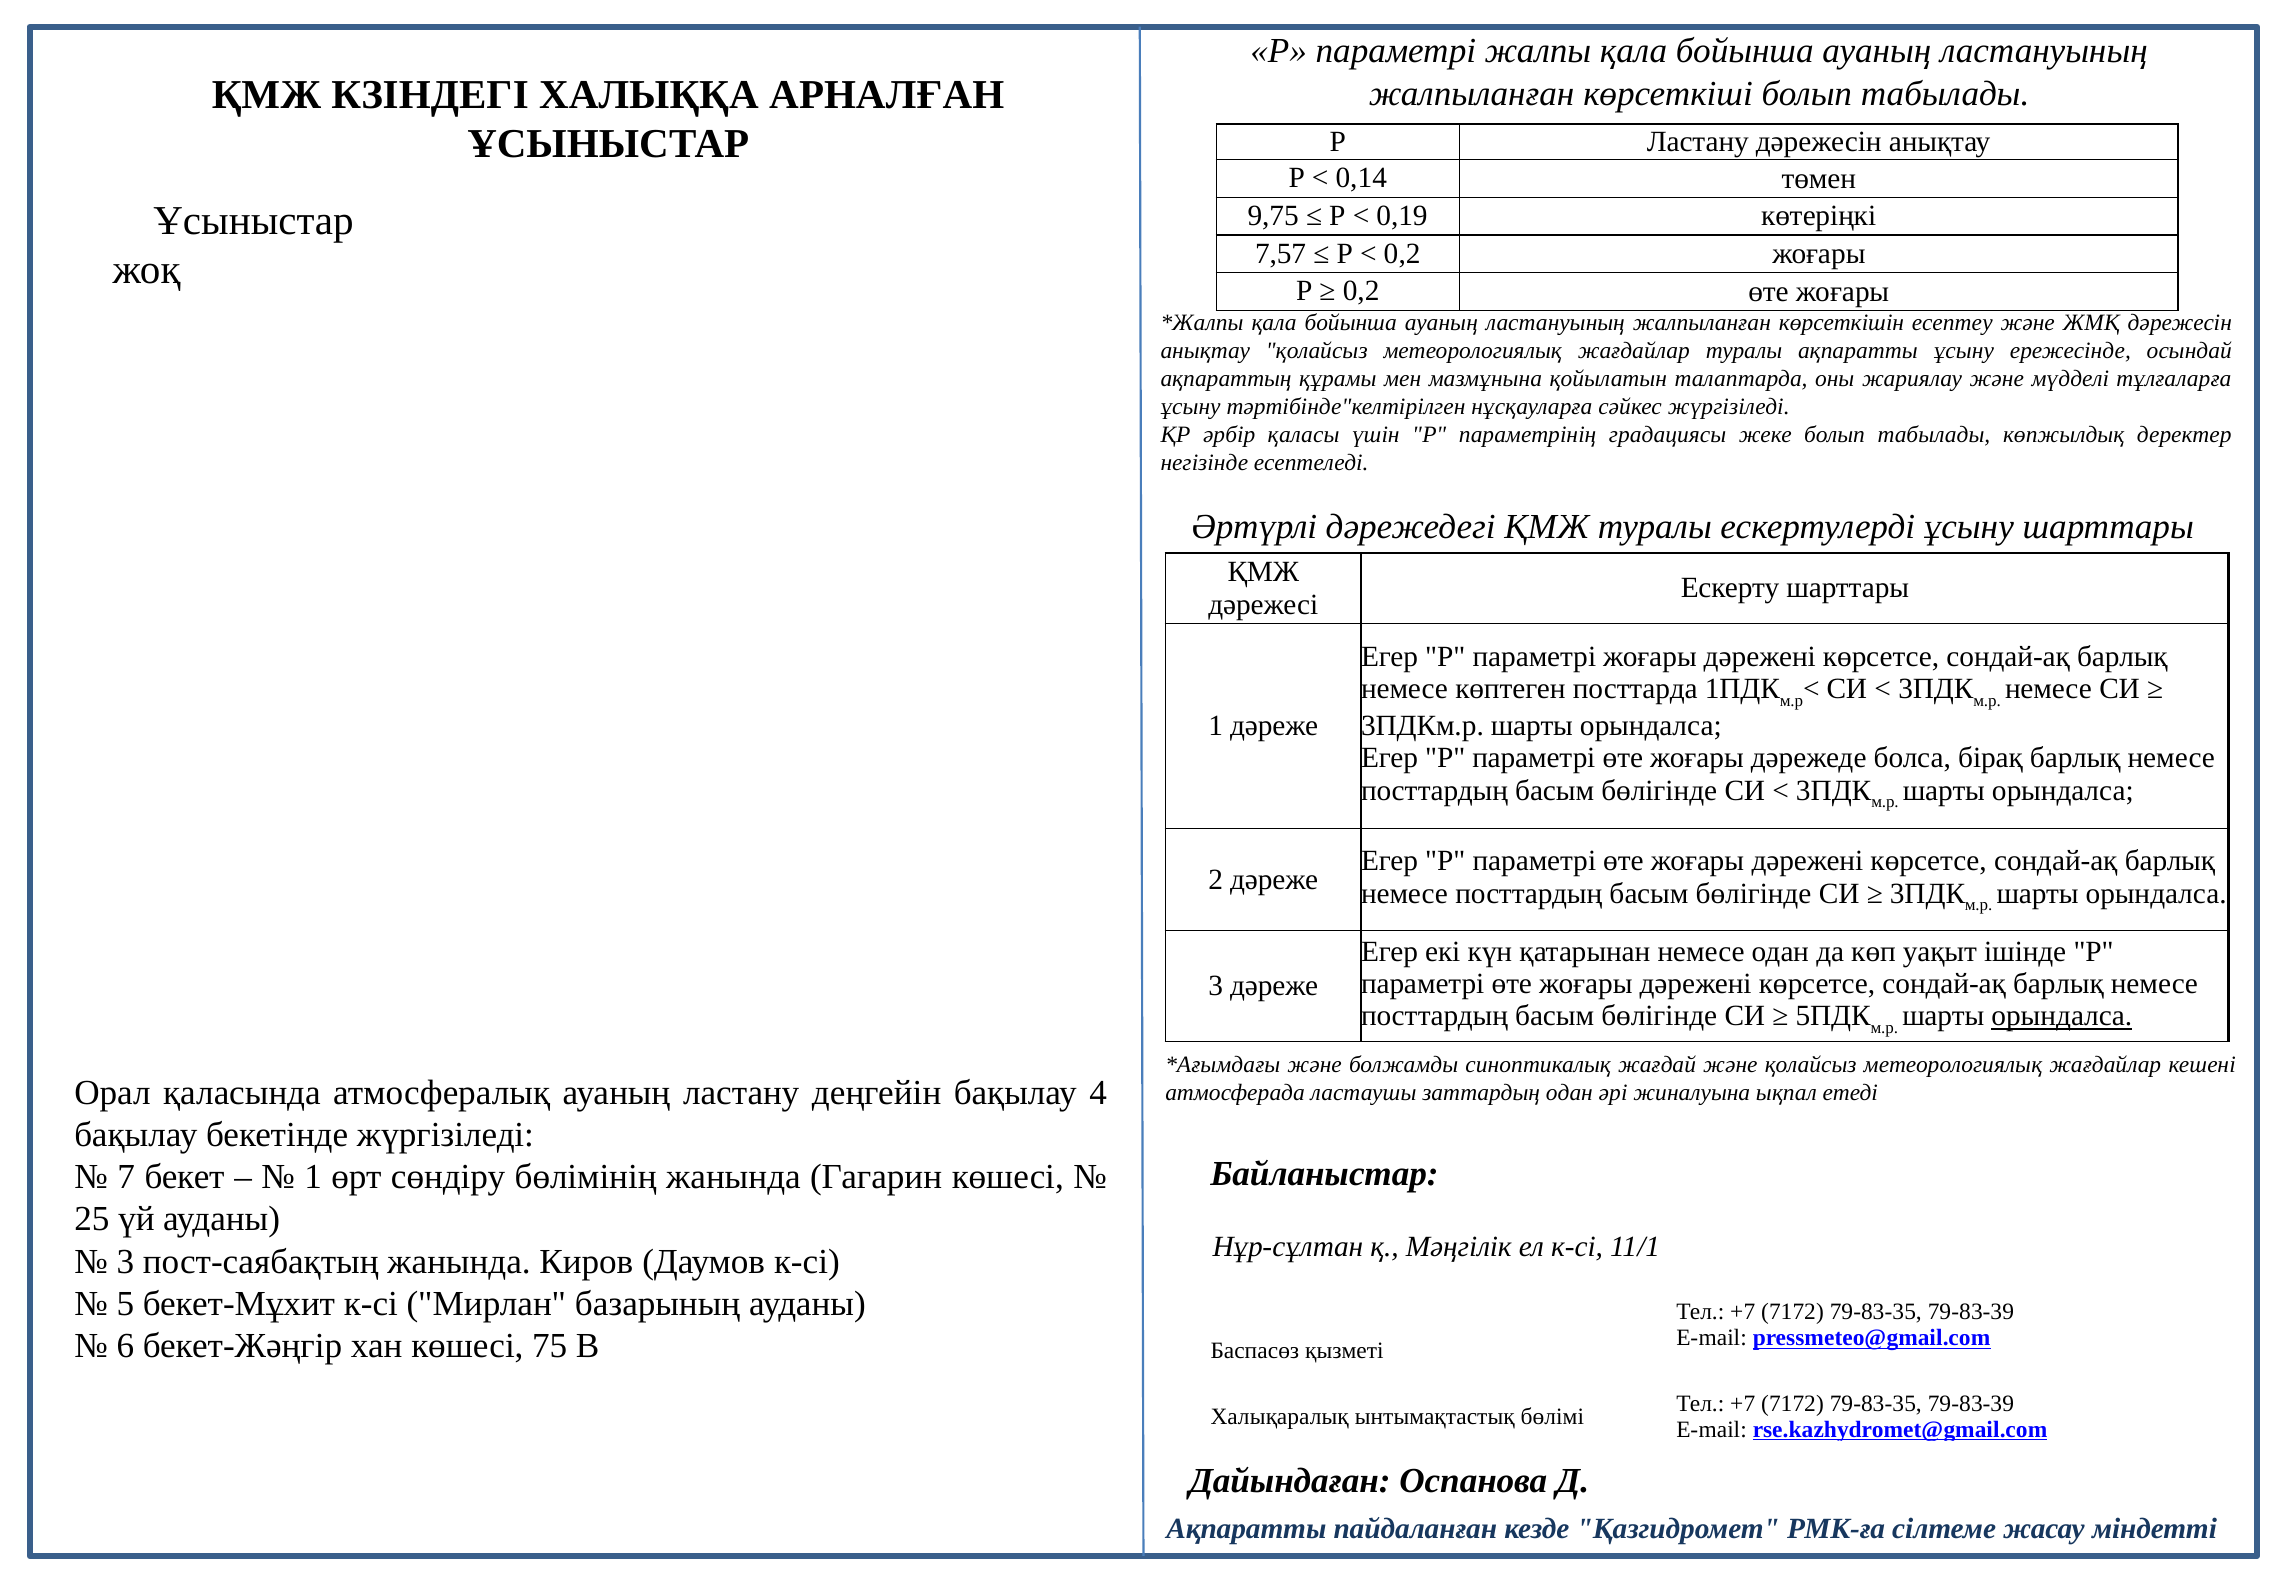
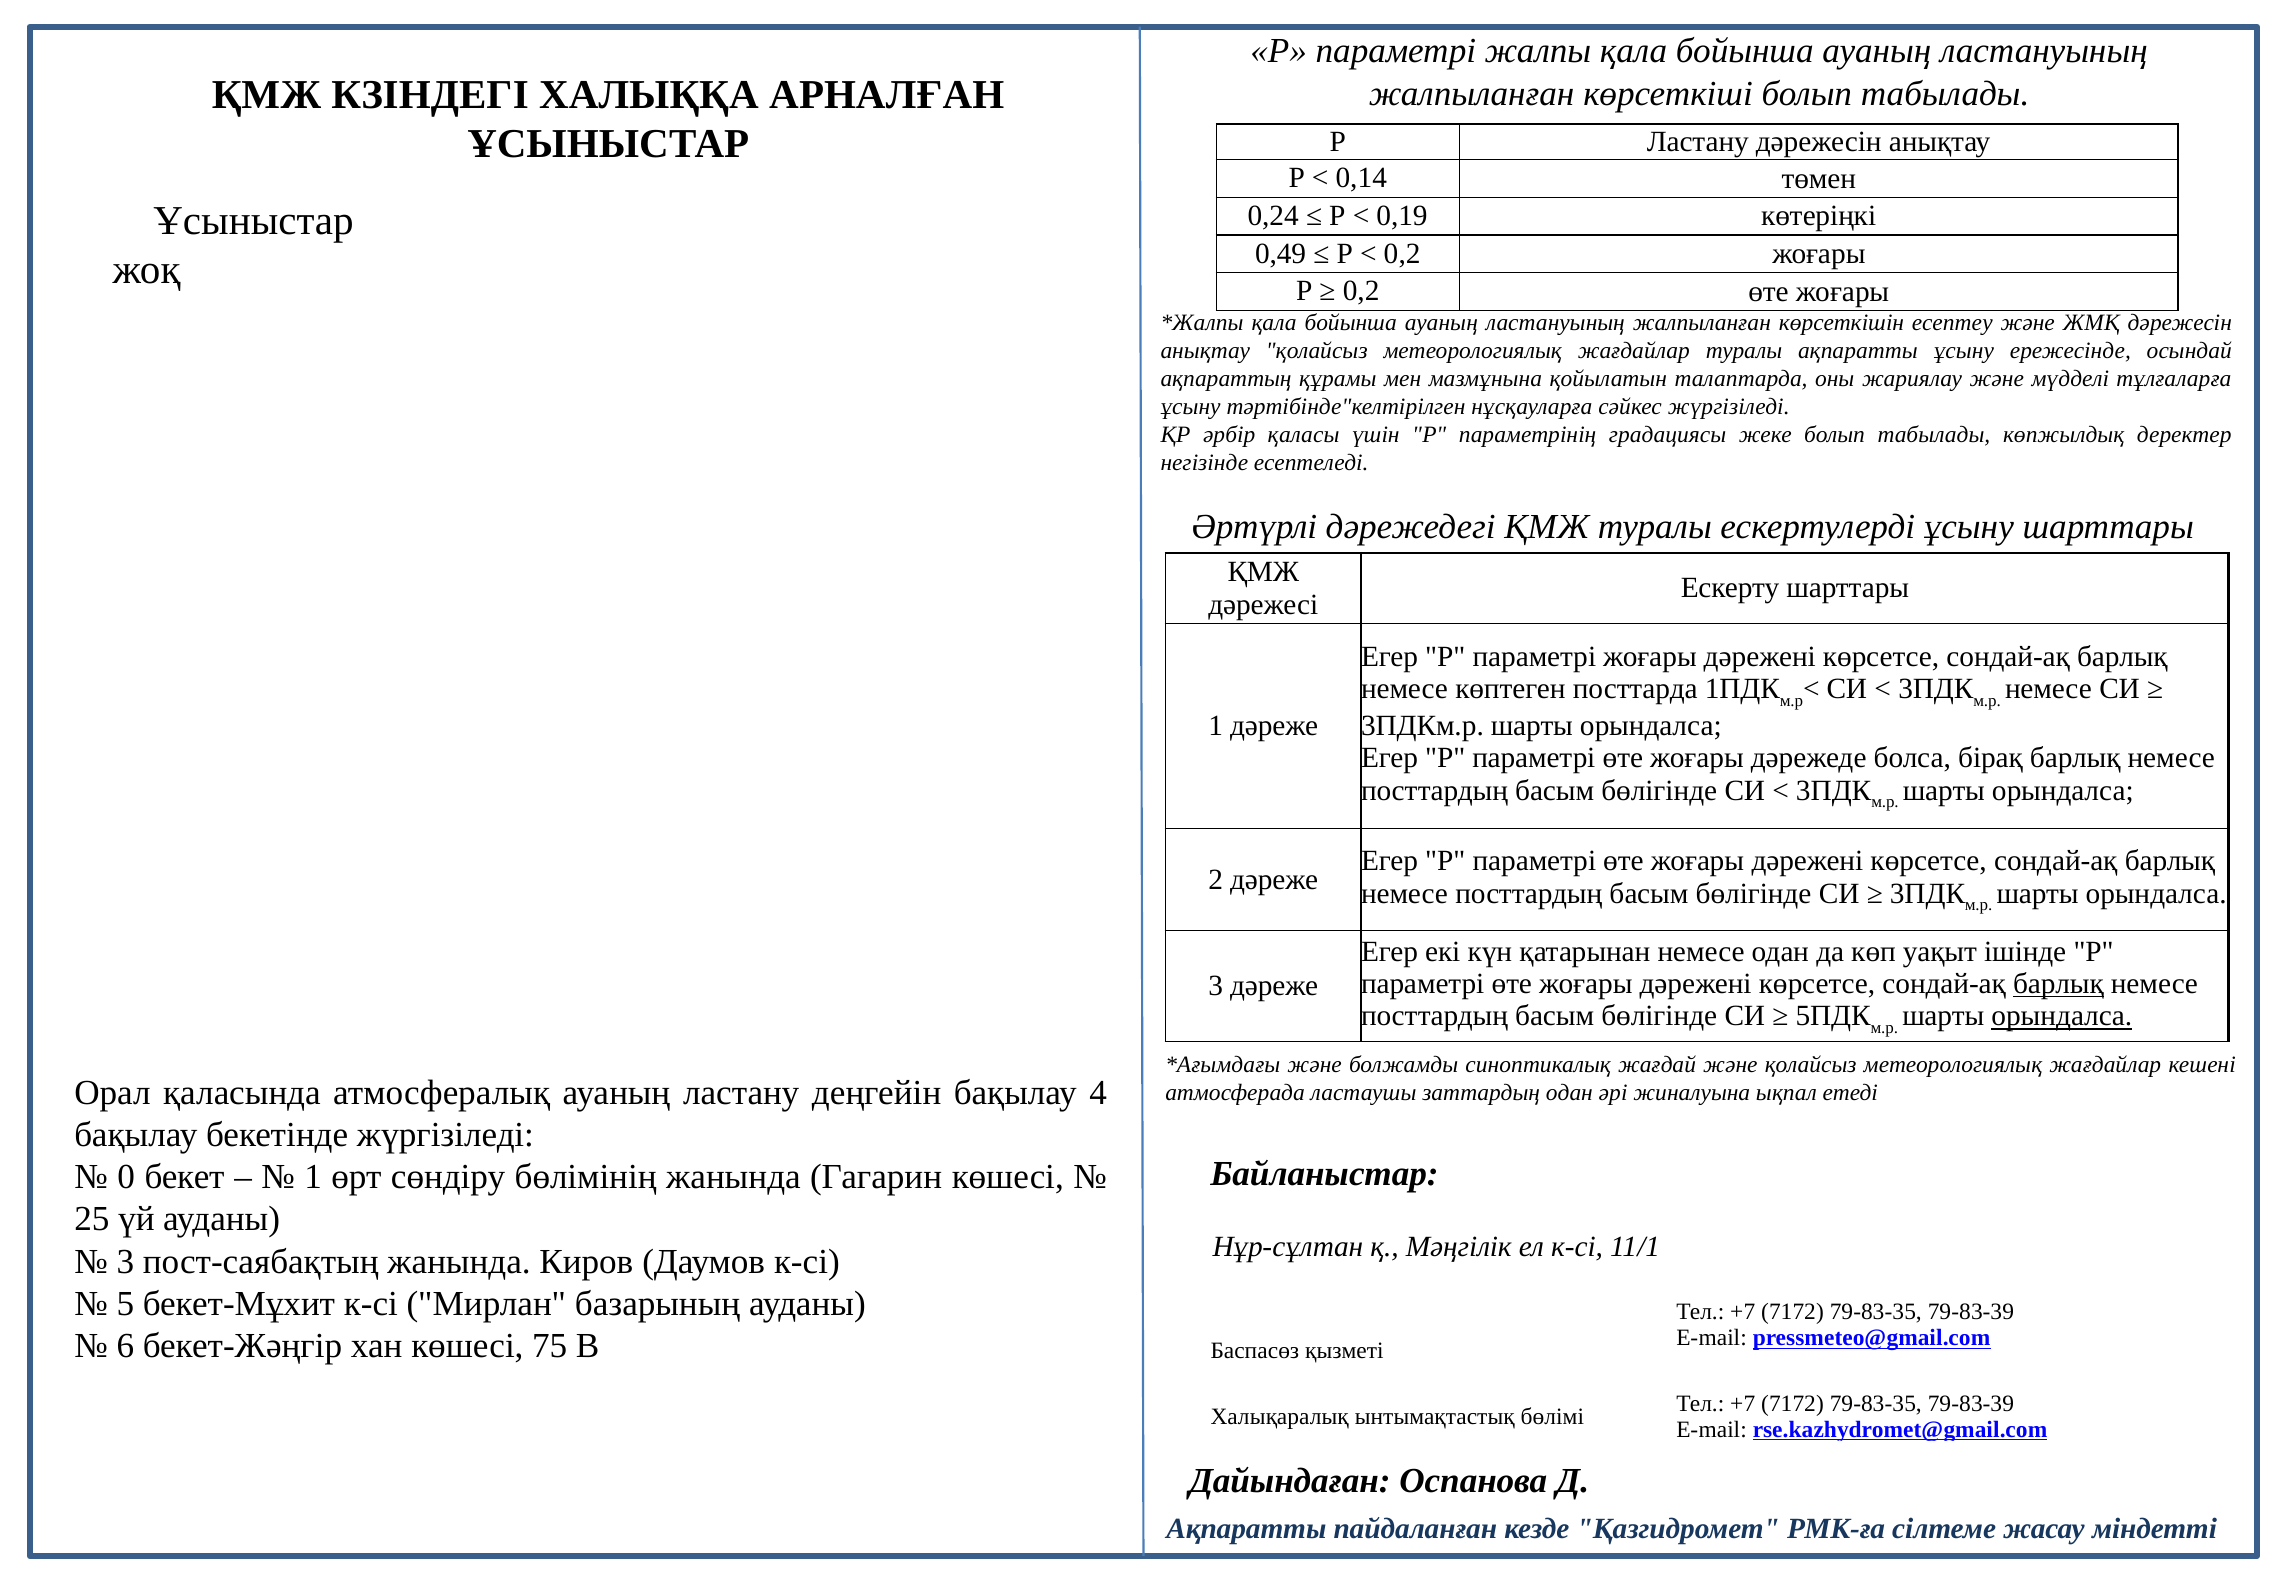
9,75: 9,75 -> 0,24 (1273, 216)
7,57: 7,57 -> 0,49 (1281, 254)
барлық underline: none -> present (2058, 984)
7: 7 -> 0 (126, 1177)
